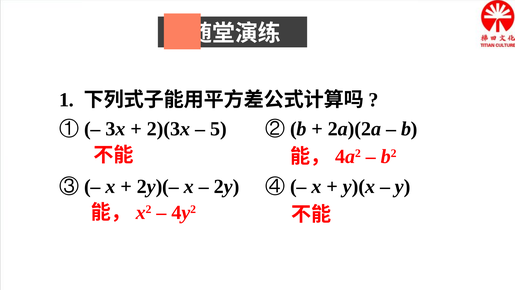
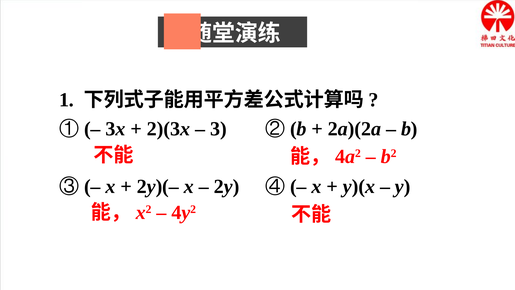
5: 5 -> 3 (218, 129)
